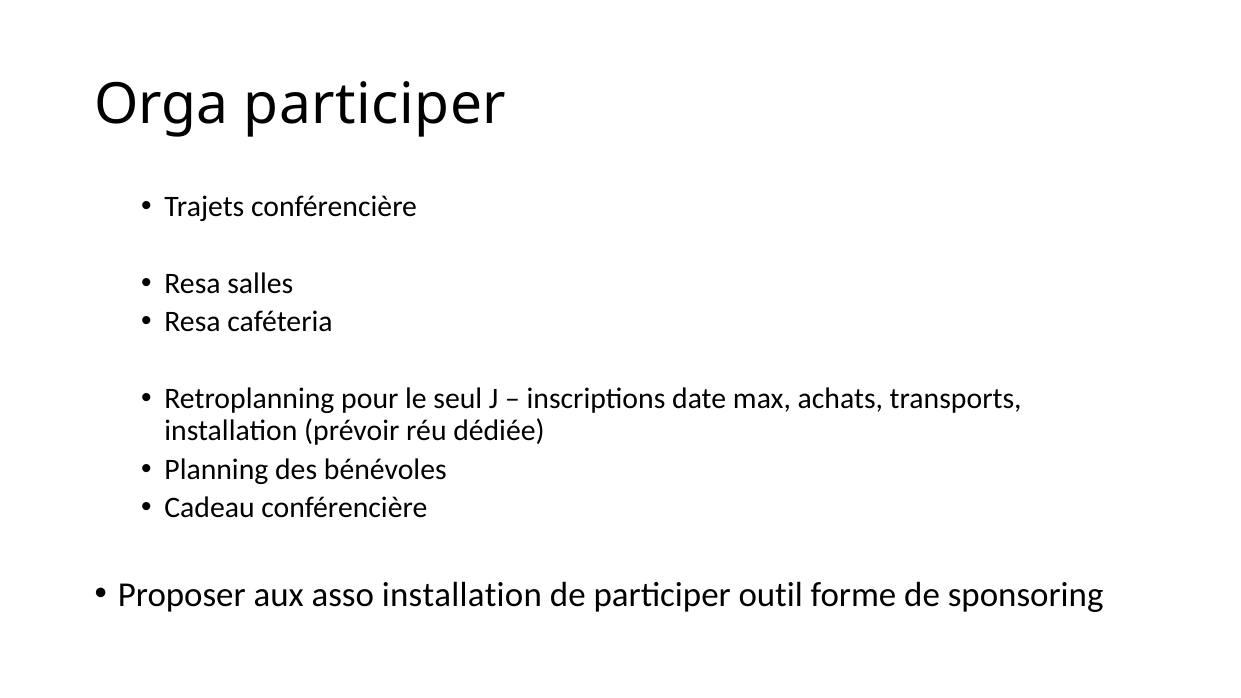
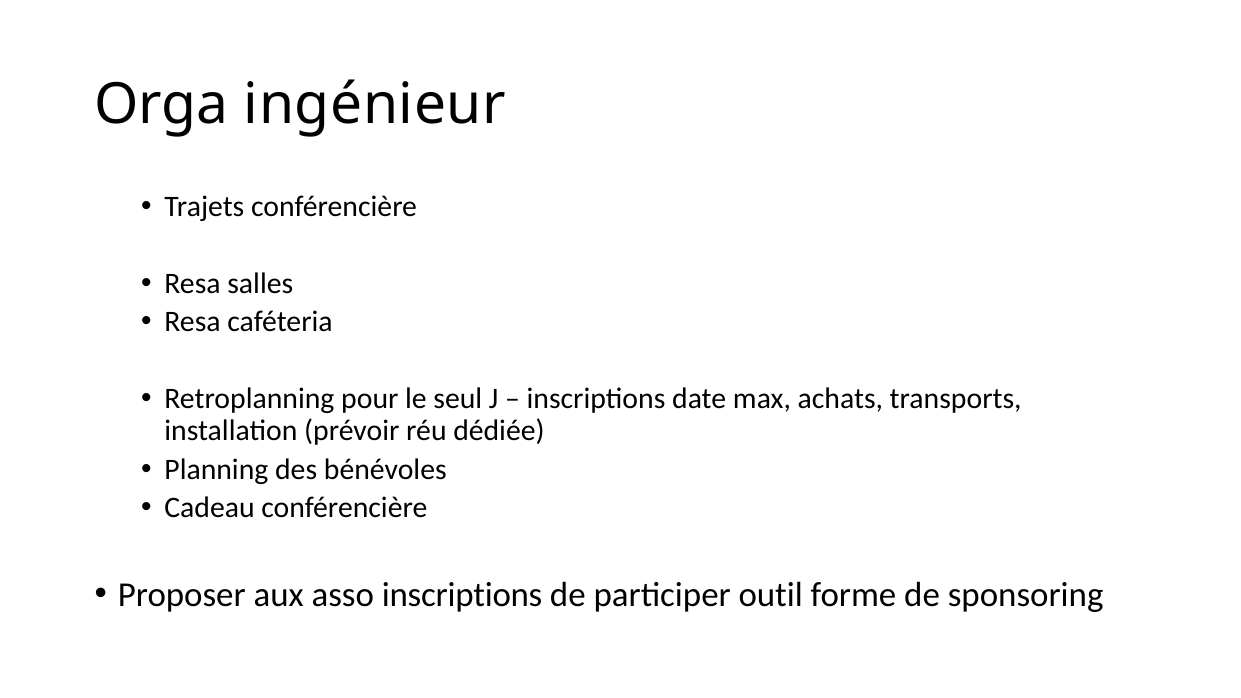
Orga participer: participer -> ingénieur (375, 104)
asso installation: installation -> inscriptions (462, 595)
